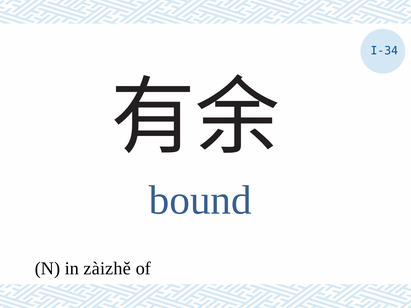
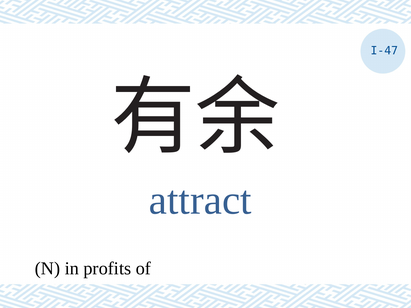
I-34: I-34 -> I-47 (384, 51)
bound: bound -> attract (200, 200)
zàizhě: zàizhě -> profits (107, 269)
